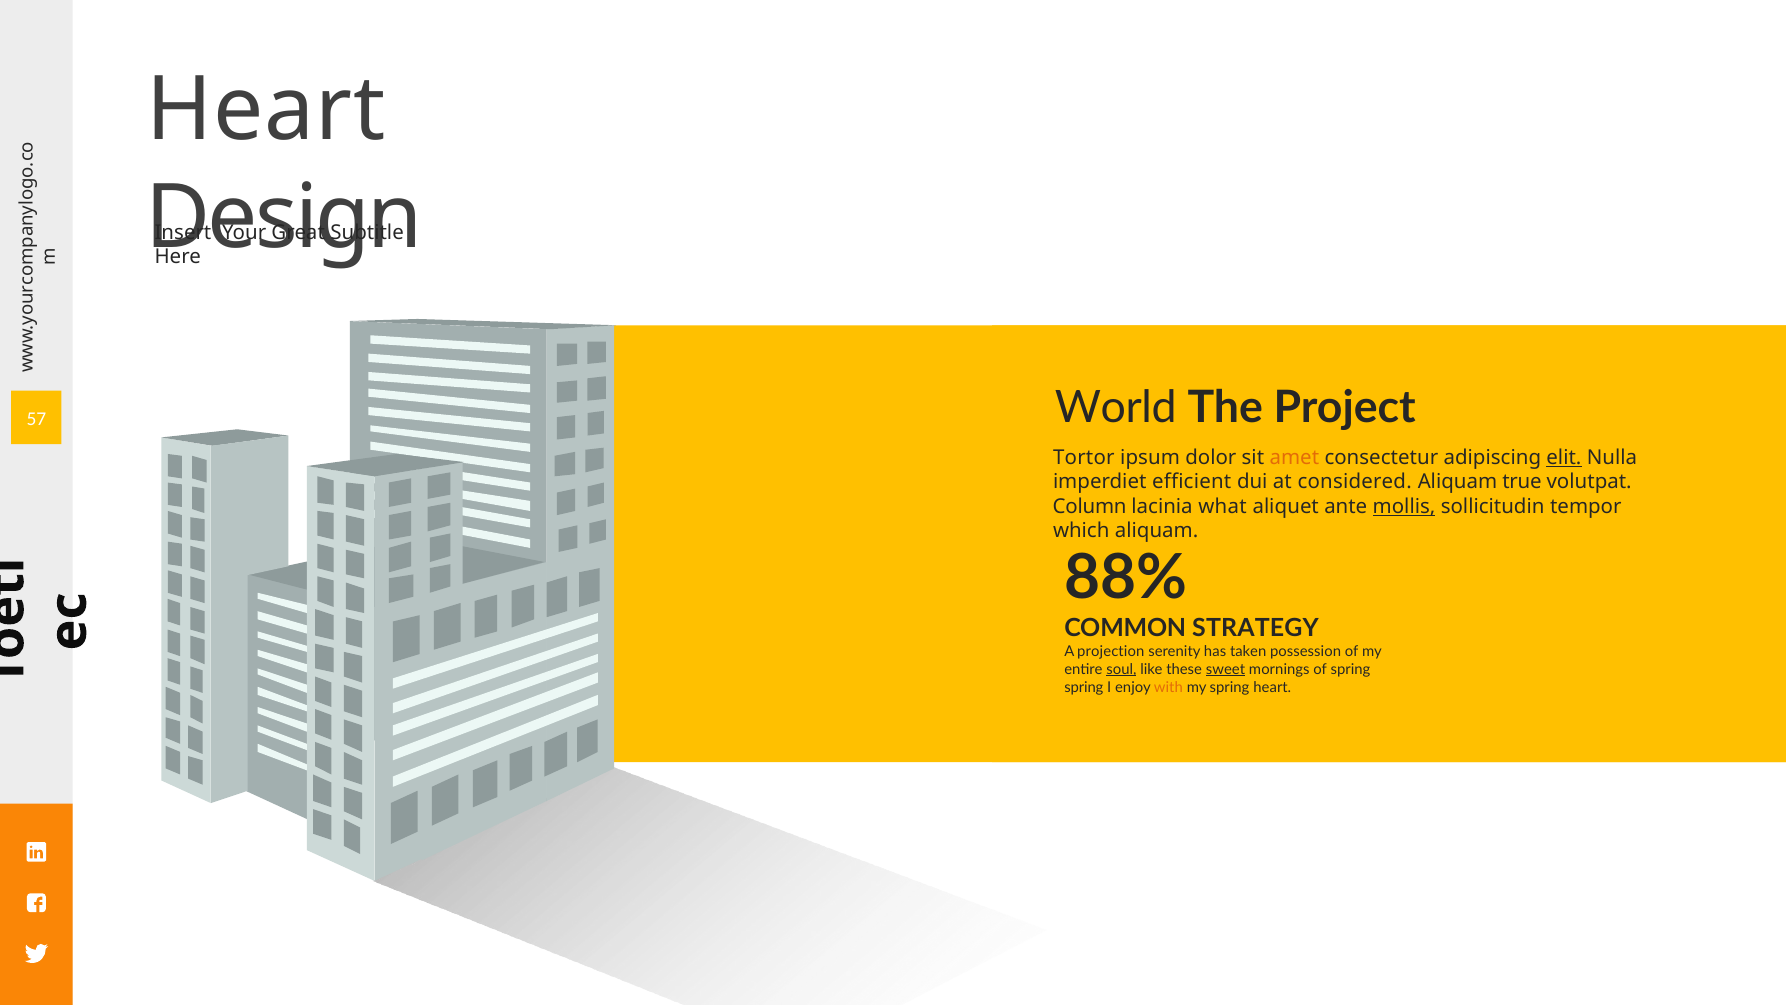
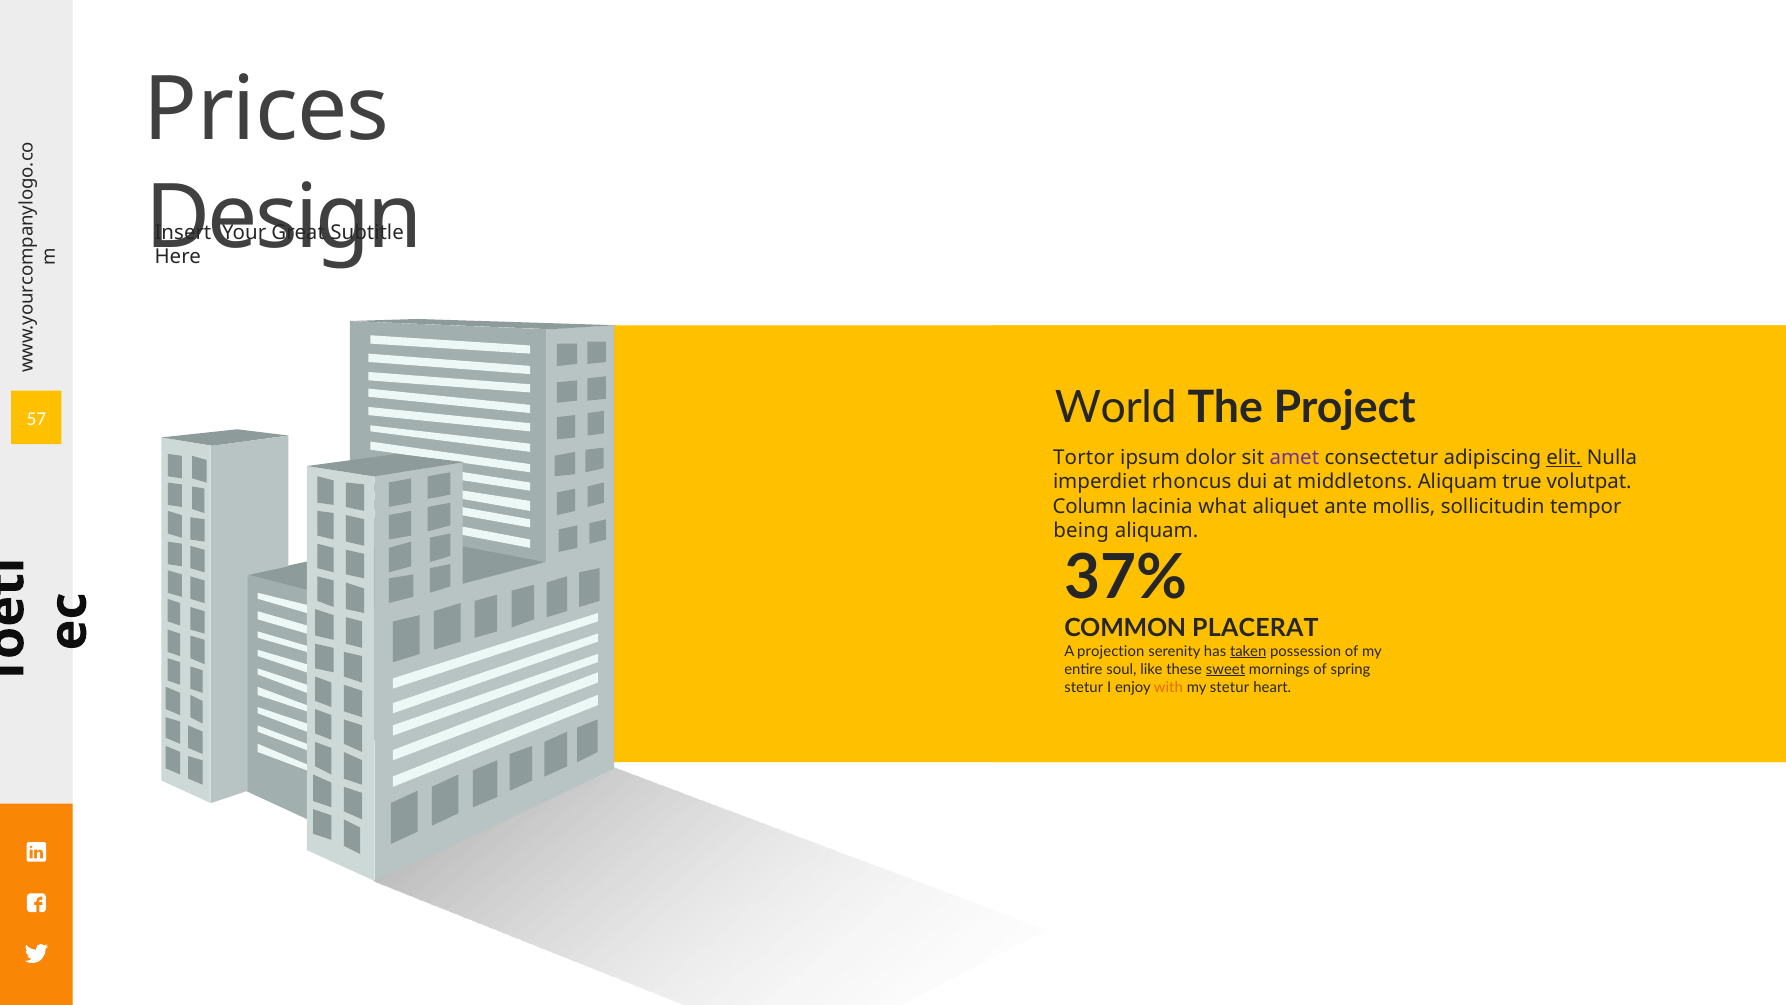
Heart: Heart -> Prices (267, 110)
amet colour: orange -> purple (1294, 457)
efficient: efficient -> rhoncus (1192, 482)
considered: considered -> middletons (1355, 482)
mollis underline: present -> none (1404, 506)
which: which -> being (1081, 531)
88%: 88% -> 37% (1126, 578)
STRATEGY: STRATEGY -> PLACERAT (1255, 628)
taken underline: none -> present (1248, 651)
soul underline: present -> none (1121, 669)
spring: spring -> stetur (1084, 687)
my spring: spring -> stetur (1230, 687)
